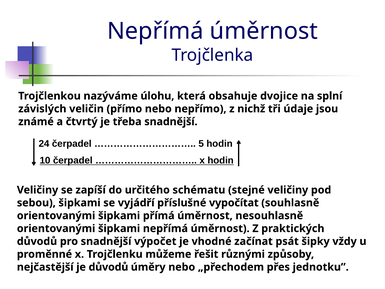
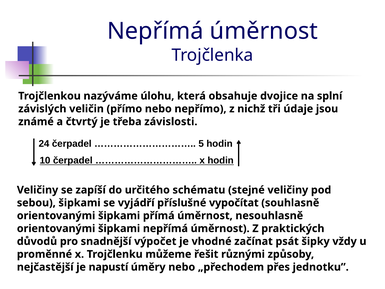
třeba snadnější: snadnější -> závislosti (171, 122)
je důvodů: důvodů -> napustí (108, 267)
